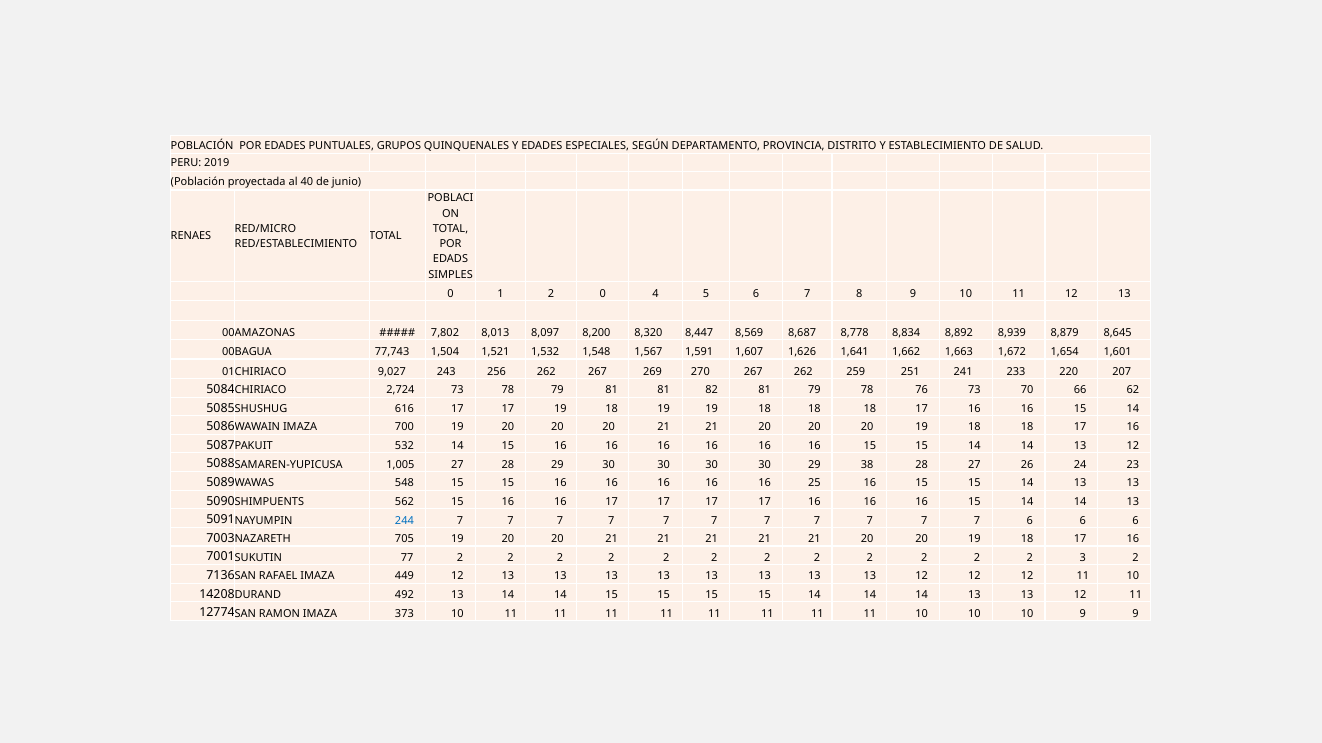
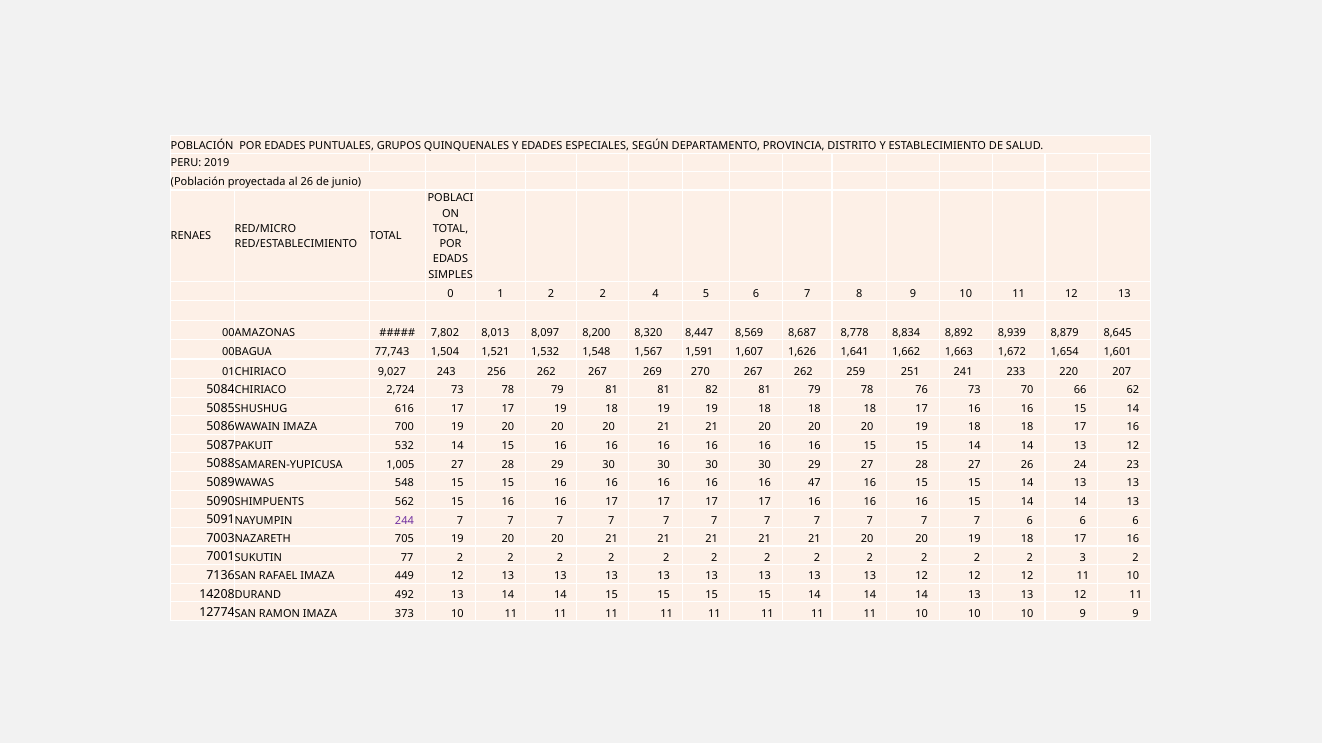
al 40: 40 -> 26 (307, 182)
1 2 0: 0 -> 2 (603, 294)
29 38: 38 -> 27 (867, 465)
25: 25 -> 47 (814, 484)
244 colour: blue -> purple (404, 521)
